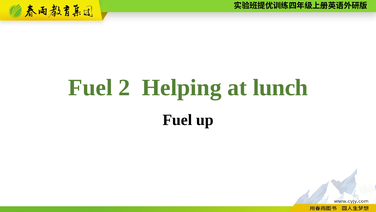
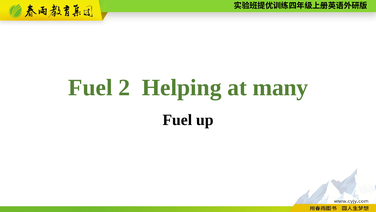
lunch: lunch -> many (280, 87)
